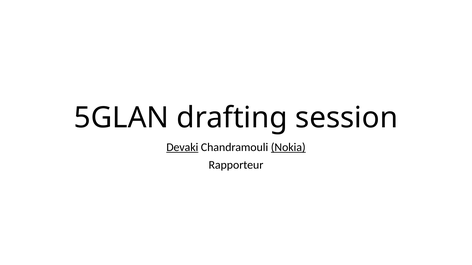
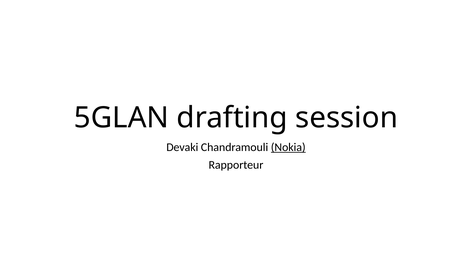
Devaki underline: present -> none (182, 148)
